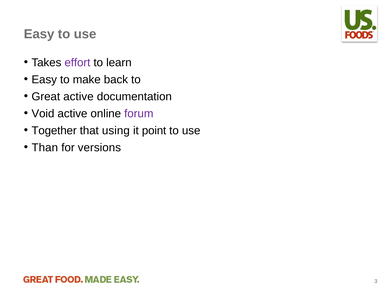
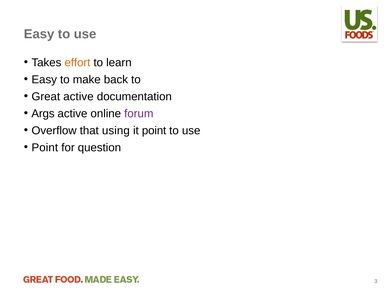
effort colour: purple -> orange (77, 63)
Void: Void -> Args (43, 114)
Together: Together -> Overflow (54, 131)
Than: Than -> Point (45, 148)
versions: versions -> question (99, 148)
